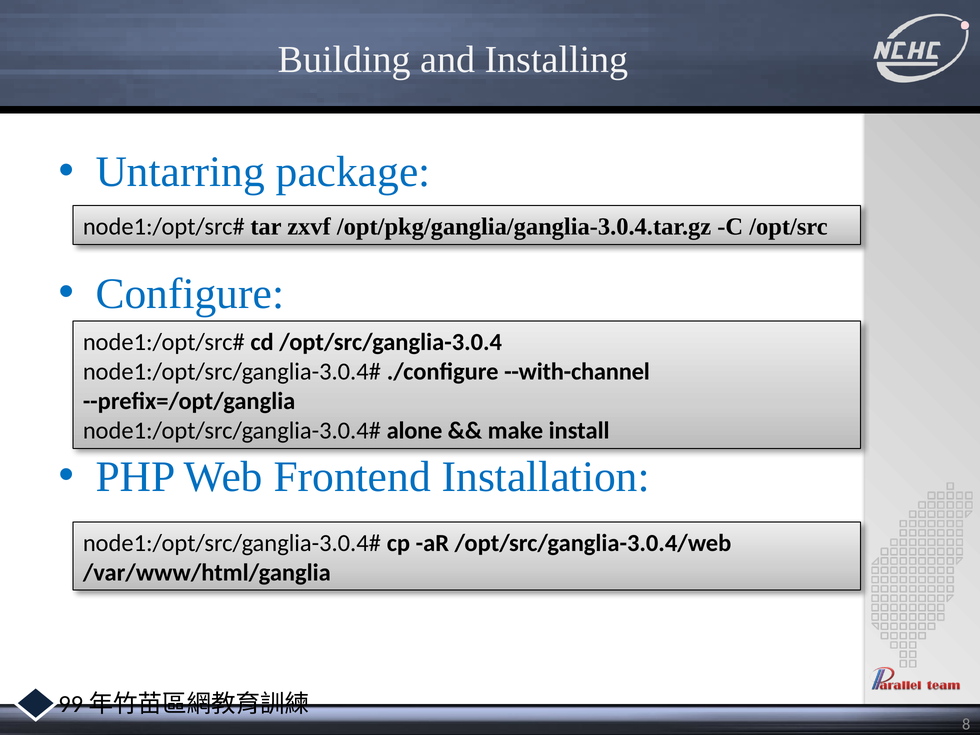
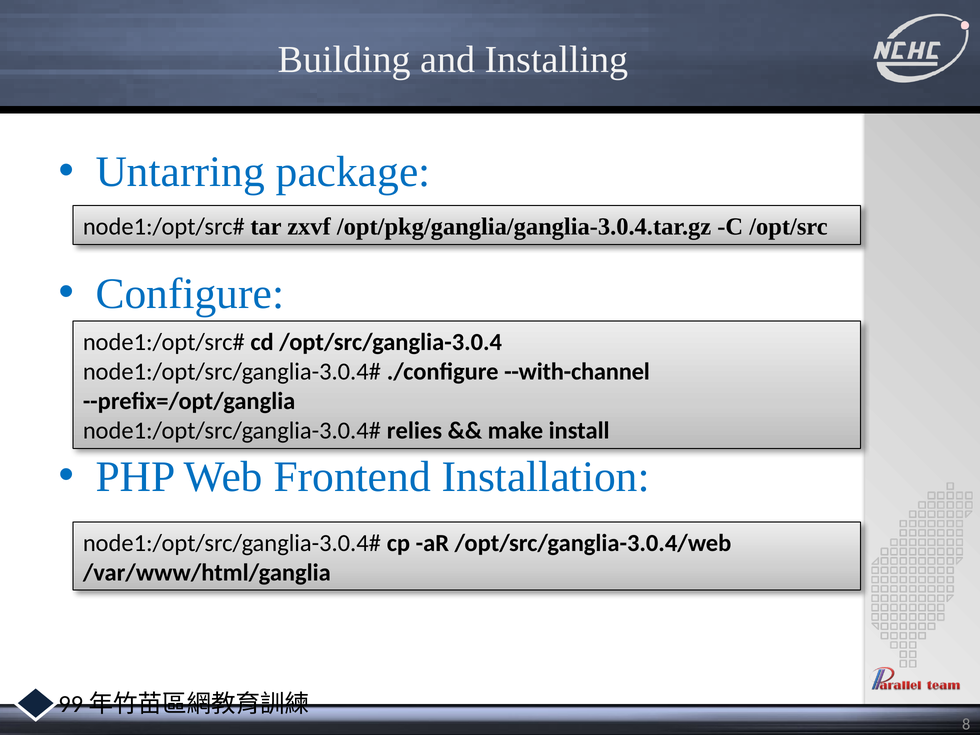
alone: alone -> relies (414, 431)
